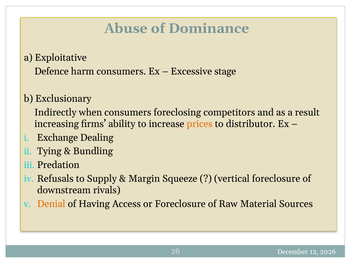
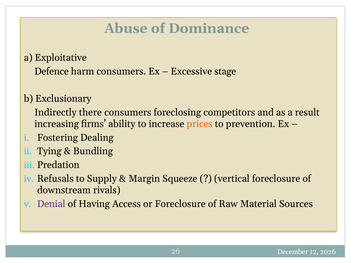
when: when -> there (90, 112)
distributor: distributor -> prevention (251, 124)
Exchange: Exchange -> Fostering (57, 138)
Denial colour: orange -> purple (51, 204)
